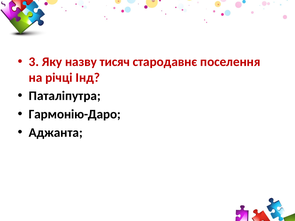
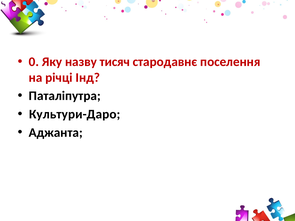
3: 3 -> 0 (34, 62)
Гармонію-Даро: Гармонію-Даро -> Культури-Даро (75, 114)
